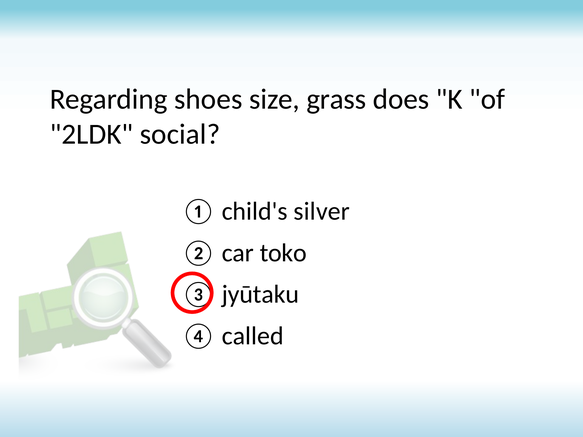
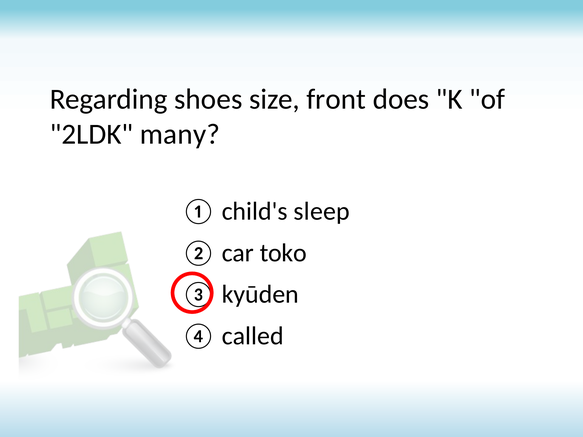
grass: grass -> front (336, 99)
social: social -> many (180, 134)
silver: silver -> sleep (322, 211)
jyūtaku: jyūtaku -> kyūden (260, 295)
